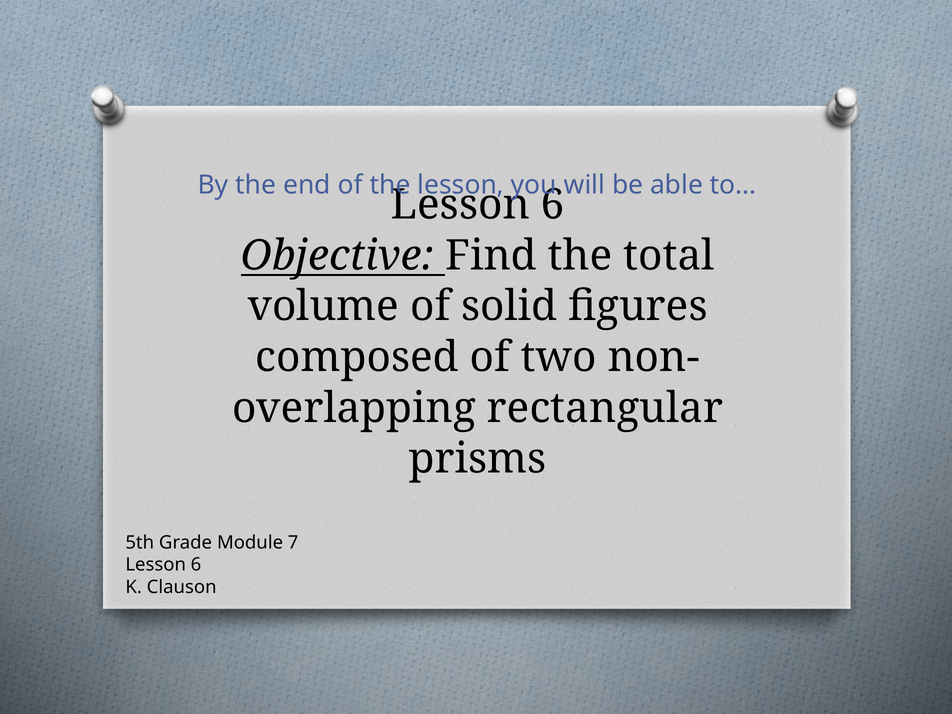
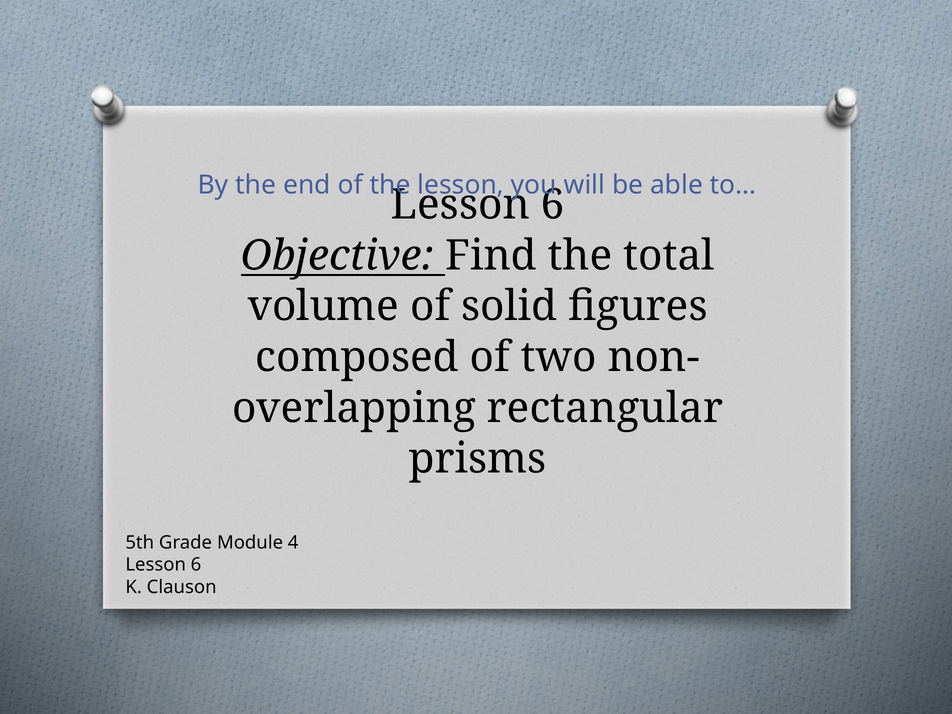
7: 7 -> 4 (293, 543)
